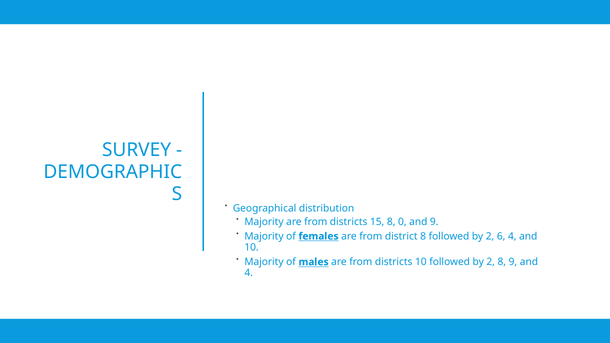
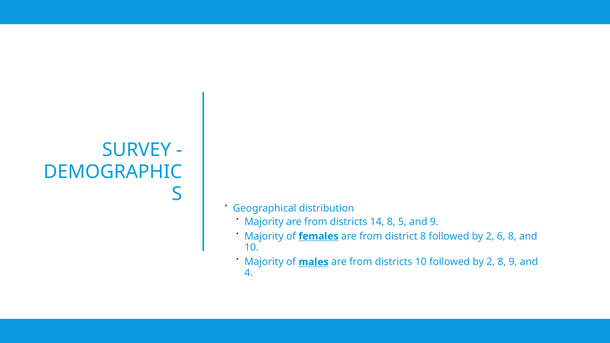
15: 15 -> 14 (377, 222)
0: 0 -> 5 (402, 222)
6 4: 4 -> 8 (512, 236)
